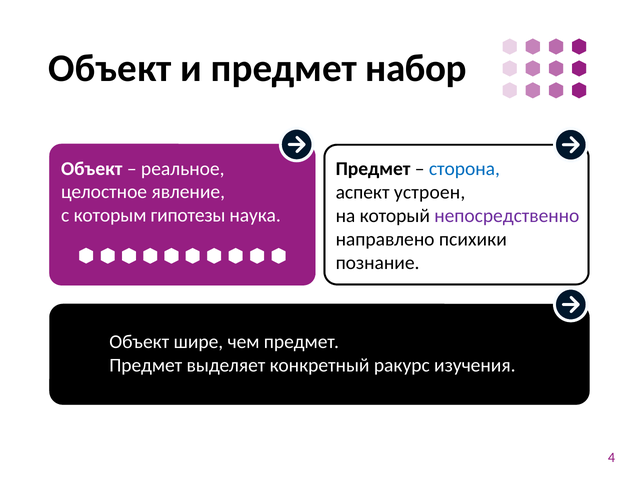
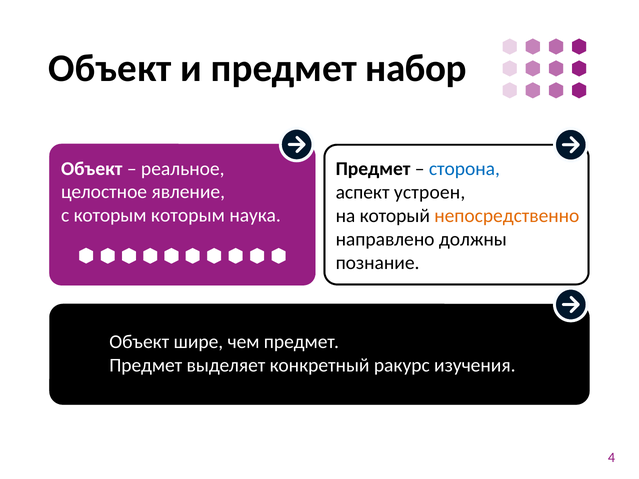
которым гипотезы: гипотезы -> которым (188, 216)
непосредственно colour: purple -> orange (507, 216)
психики: психики -> должны (473, 239)
